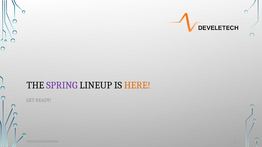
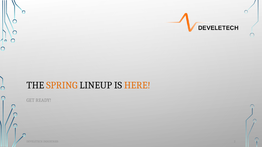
SPRING colour: purple -> orange (62, 85)
